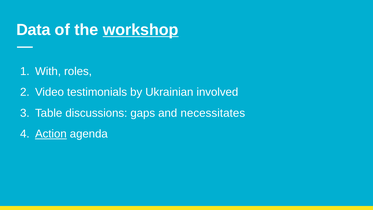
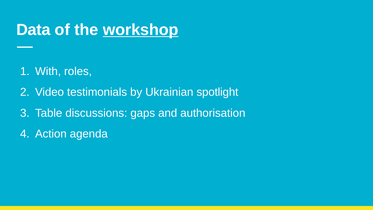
involved: involved -> spotlight (217, 92)
necessitates: necessitates -> authorisation (213, 113)
Action underline: present -> none (51, 134)
